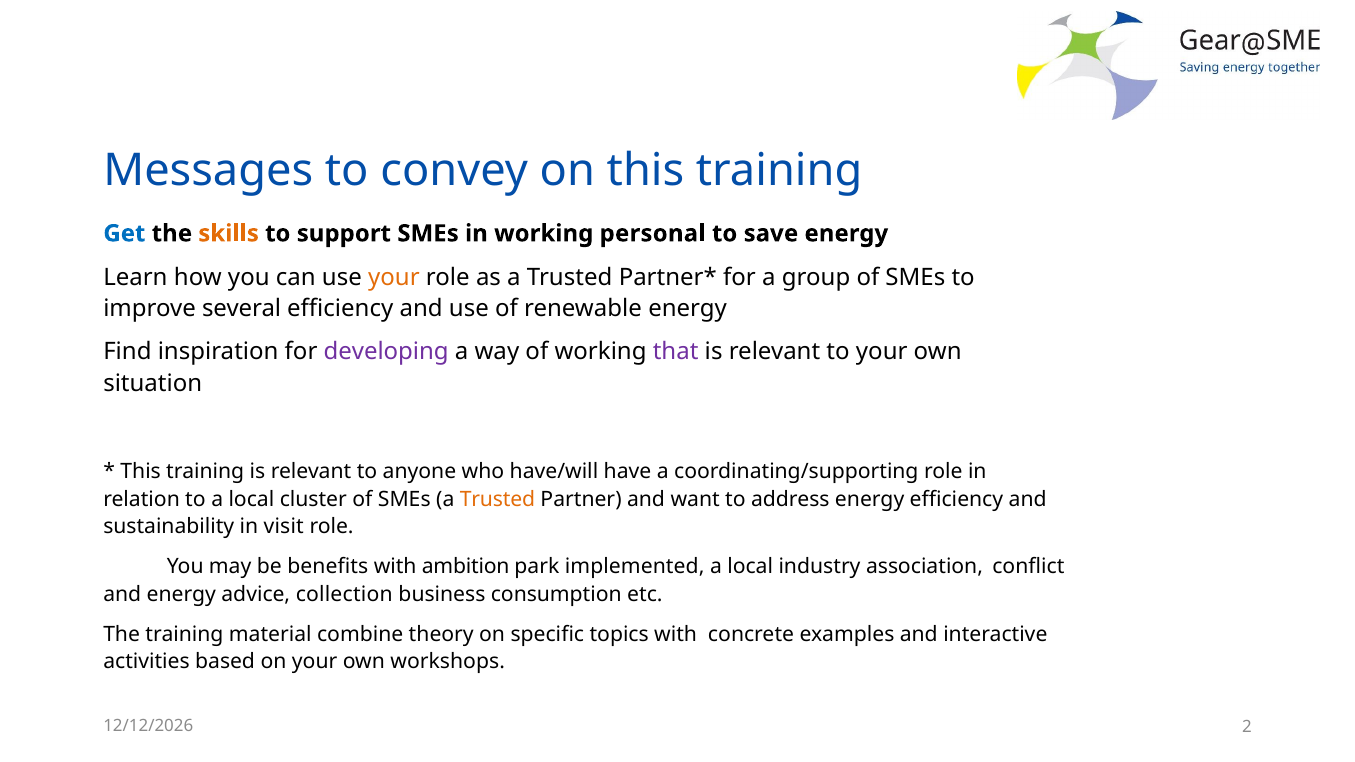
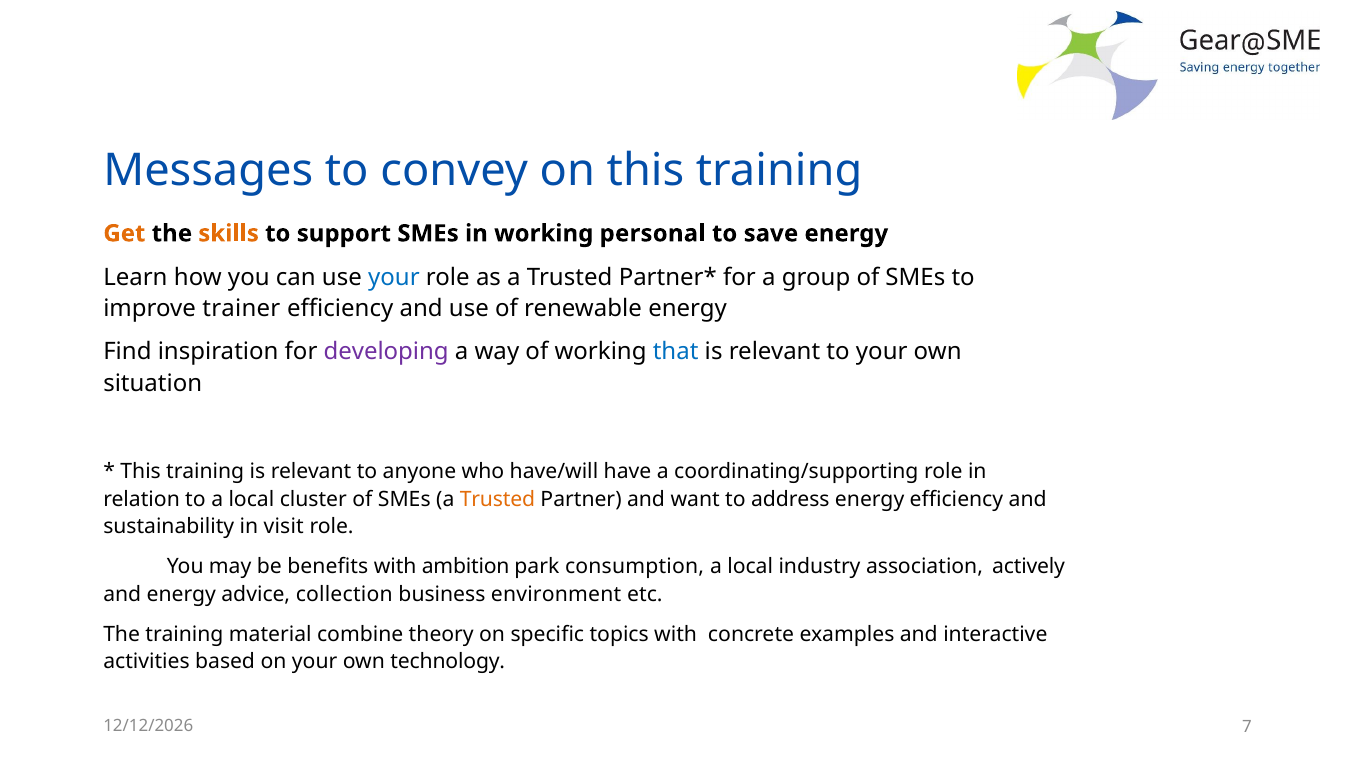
Get colour: blue -> orange (124, 234)
your colour: orange -> blue (394, 277)
several: several -> trainer (241, 308)
that colour: purple -> blue (676, 352)
implemented: implemented -> consumption (635, 567)
conflict: conflict -> actively (1029, 567)
consumption: consumption -> environment (556, 594)
workshops: workshops -> technology (448, 662)
2: 2 -> 7 (1247, 727)
